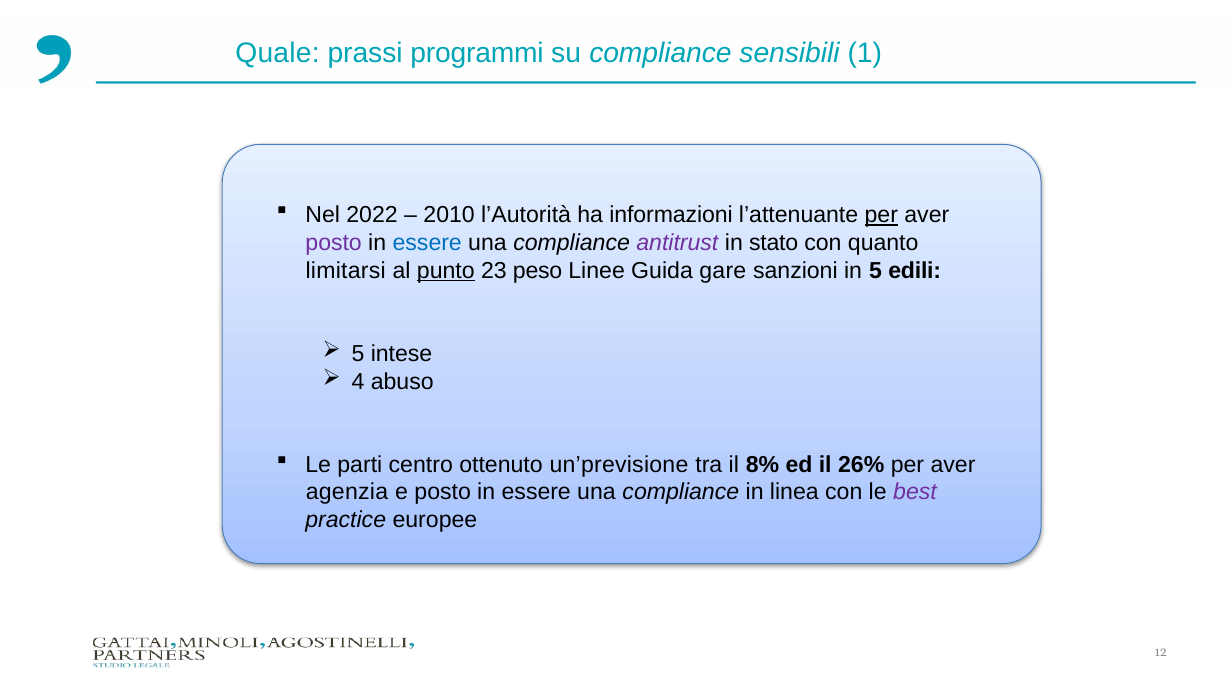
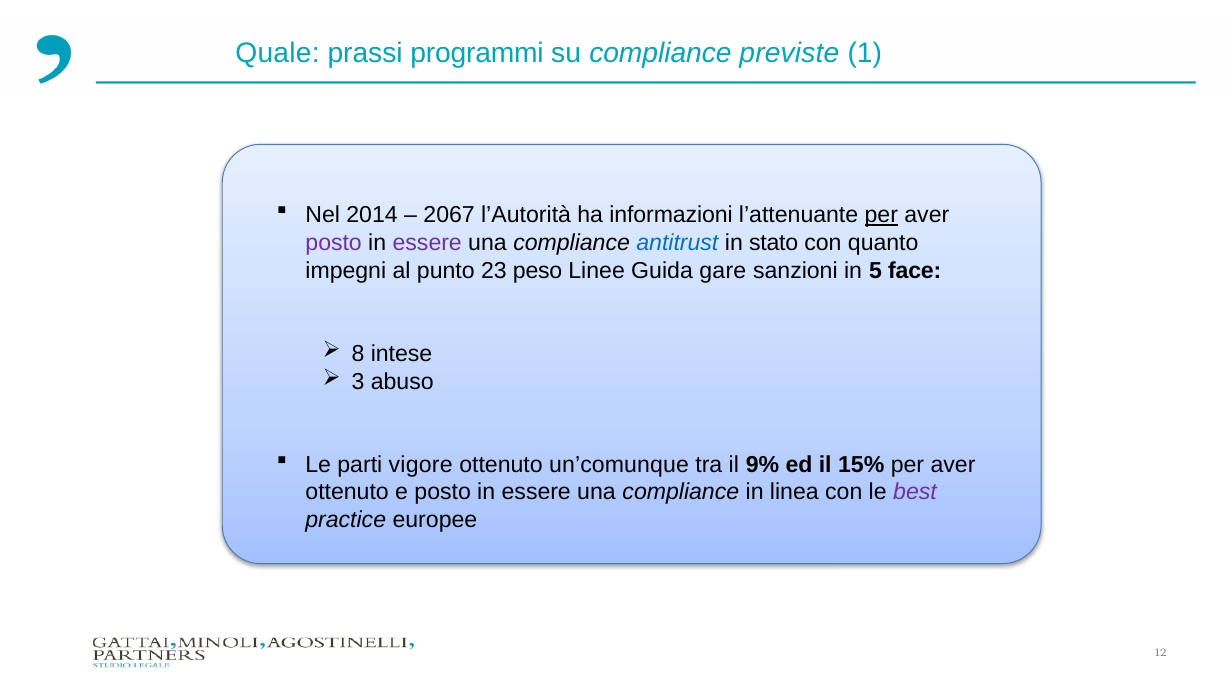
sensibili: sensibili -> previste (789, 54)
2022: 2022 -> 2014 (372, 215)
2010: 2010 -> 2067 (449, 215)
essere colour: blue -> purple (427, 243)
antitrust colour: purple -> blue (677, 243)
limitarsi: limitarsi -> impegni (346, 271)
punto underline: present -> none (446, 271)
edili: edili -> face (915, 271)
5: 5 -> 8 (358, 354)
4: 4 -> 3 (358, 381)
centro: centro -> vigore (421, 465)
un’previsione: un’previsione -> un’comunque (619, 465)
8%: 8% -> 9% (763, 465)
26%: 26% -> 15% (861, 465)
agenzia: agenzia -> ottenuto (347, 492)
